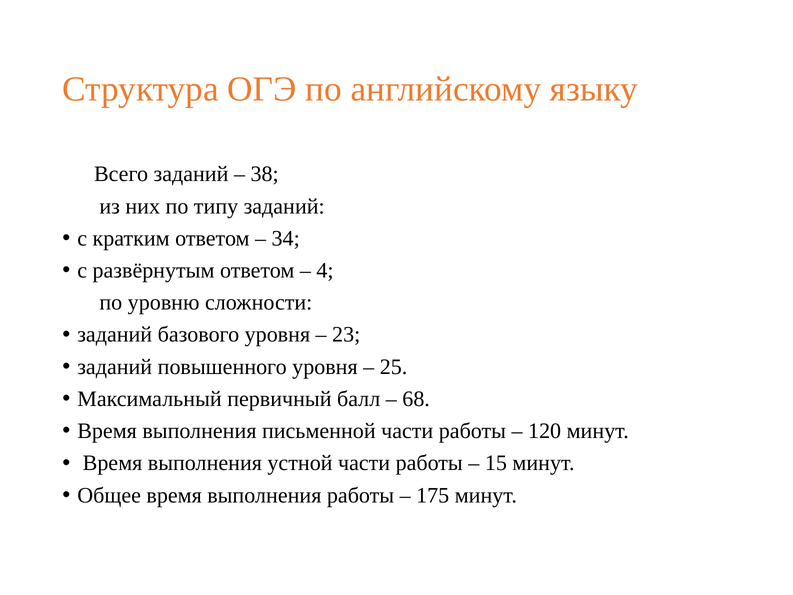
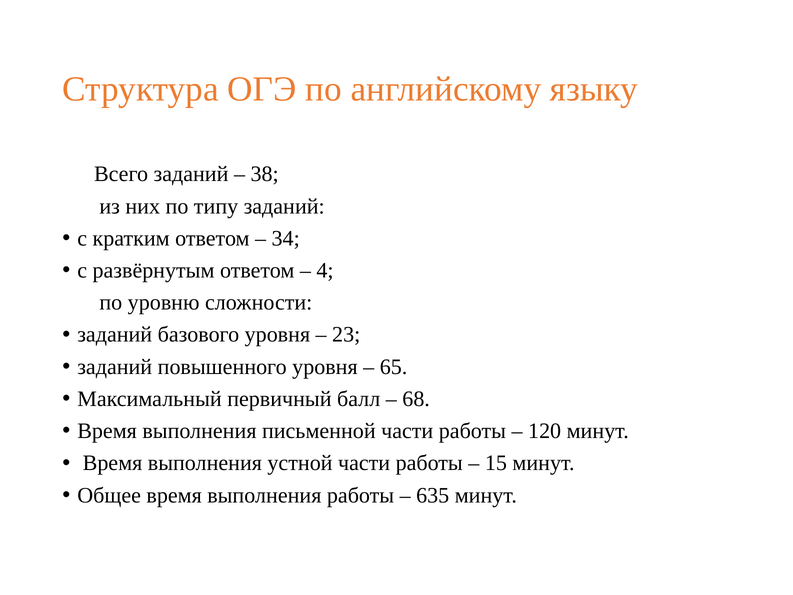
25: 25 -> 65 (394, 367)
175: 175 -> 635 (433, 495)
